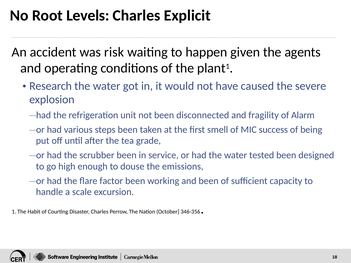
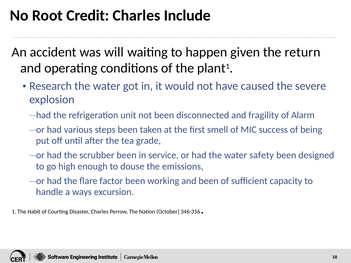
Levels: Levels -> Credit (88, 16)
Explicit: Explicit -> Include (187, 16)
risk: risk -> will (114, 52)
agents: agents -> return (303, 52)
tested: tested -> safety (262, 155)
scale: scale -> ways (82, 192)
